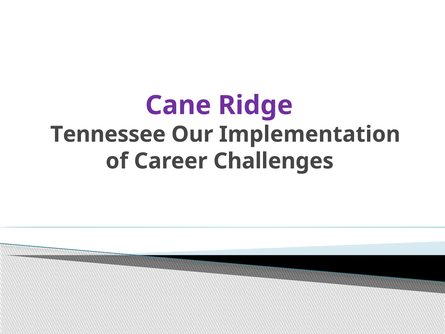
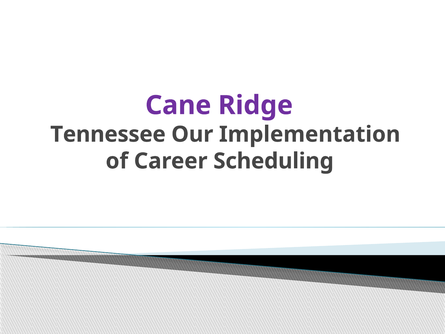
Challenges: Challenges -> Scheduling (274, 161)
